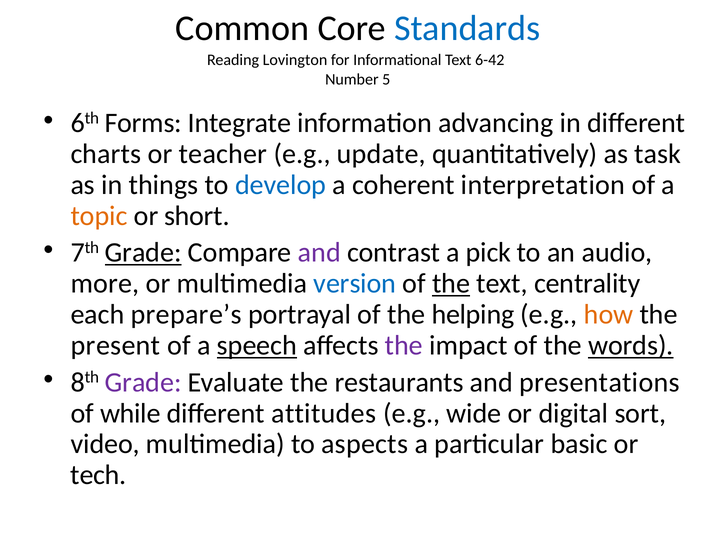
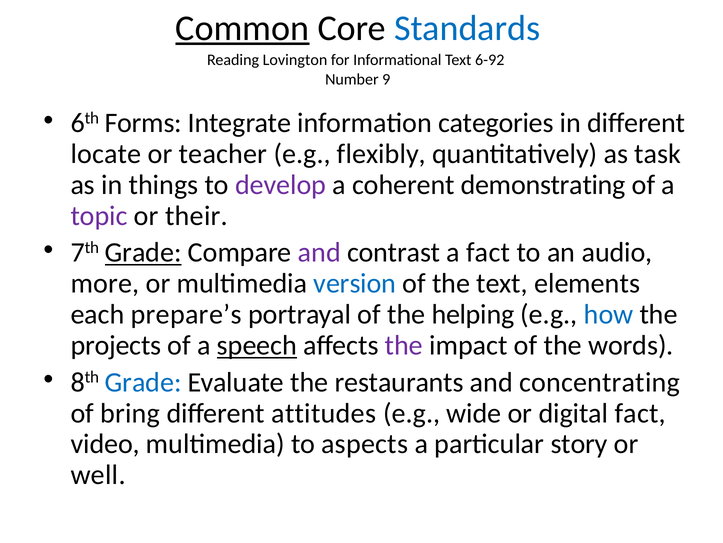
Common underline: none -> present (242, 28)
6-42: 6-42 -> 6-92 (490, 60)
5: 5 -> 9 (386, 79)
advancing: advancing -> categories (496, 123)
charts: charts -> locate (106, 154)
update: update -> flexibly (381, 154)
develop colour: blue -> purple (281, 185)
interpretation: interpretation -> demonstrating (543, 185)
topic colour: orange -> purple (99, 216)
short: short -> their (197, 216)
a pick: pick -> fact (488, 252)
the underline: present -> none (451, 283)
centrality: centrality -> elements (587, 283)
how colour: orange -> blue (609, 314)
present: present -> projects (116, 345)
words underline: present -> none (631, 345)
Grade colour: purple -> blue (143, 382)
presentations: presentations -> concentrating (599, 382)
while: while -> bring (130, 413)
digital sort: sort -> fact (640, 413)
basic: basic -> story (579, 444)
tech: tech -> well (98, 475)
